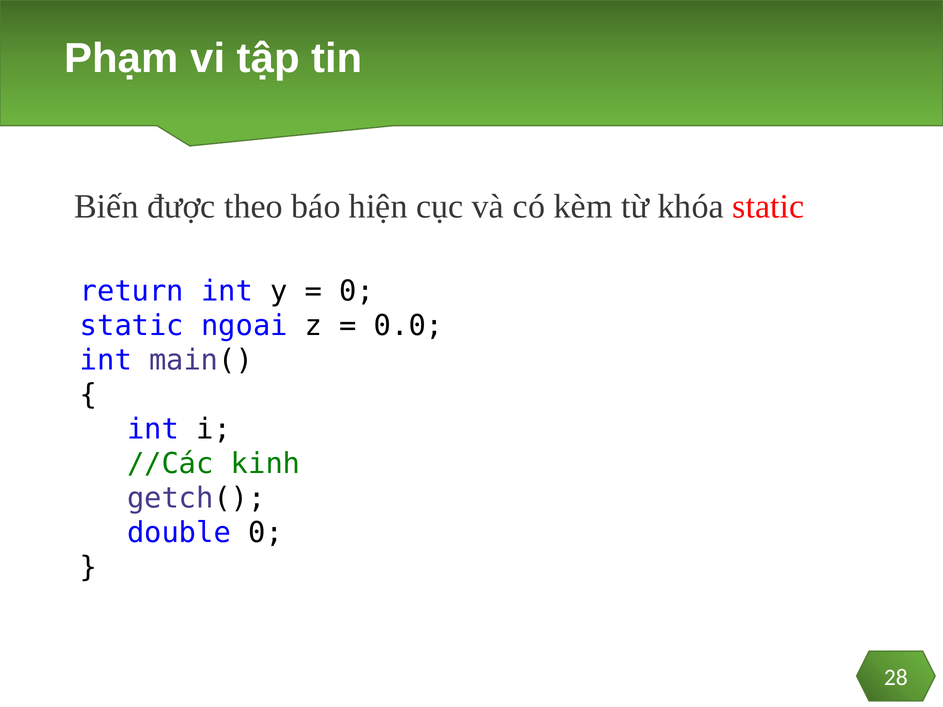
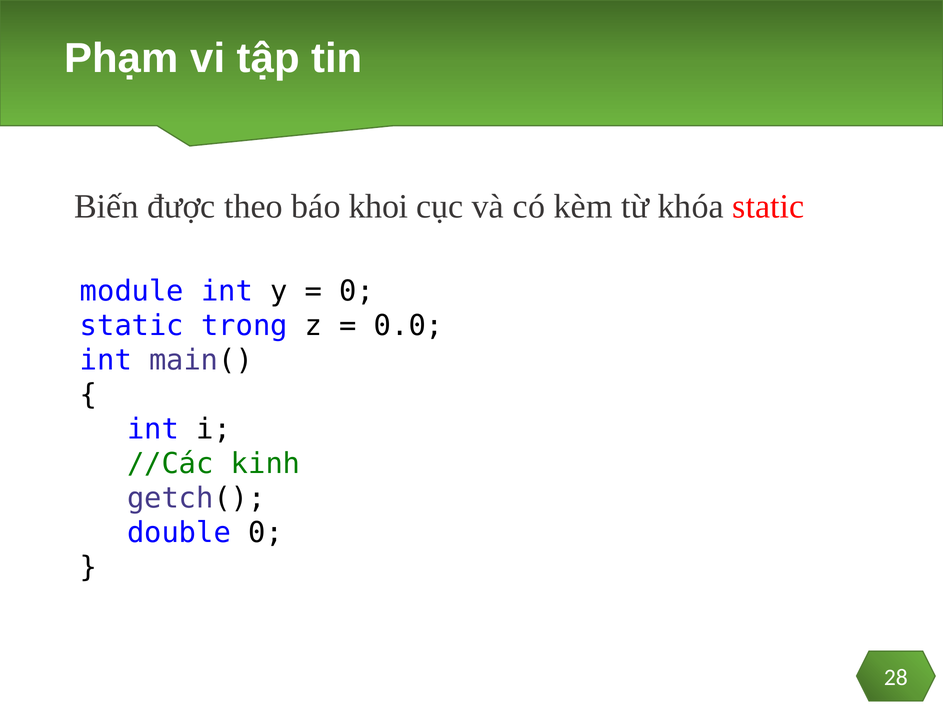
hiện: hiện -> khoi (378, 206)
return: return -> module (132, 291)
ngoai: ngoai -> trong (244, 326)
